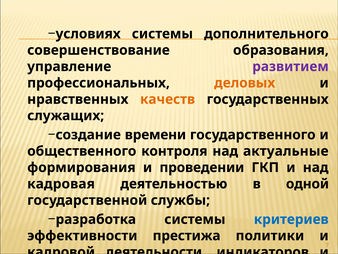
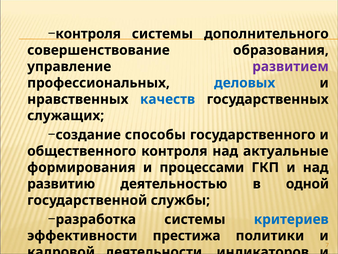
условиях: условиях -> контроля (88, 34)
деловых colour: orange -> blue (245, 83)
качеств colour: orange -> blue (168, 99)
времени: времени -> способы (155, 135)
проведении: проведении -> процессами (202, 167)
кадровая: кадровая -> развитию (61, 184)
